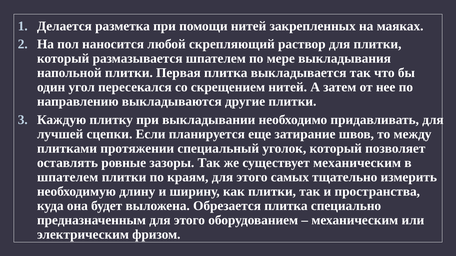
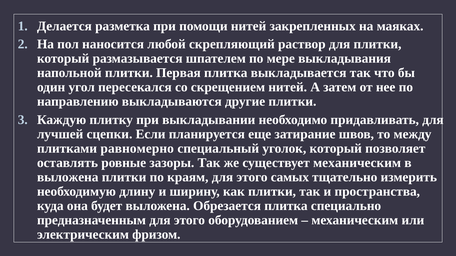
протяжении: протяжении -> равномерно (137, 149)
шпателем: шпателем -> выложена (68, 177)
